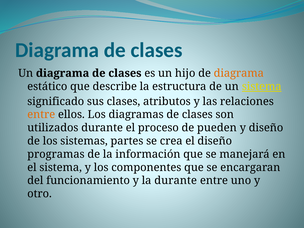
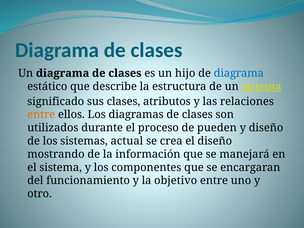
diagrama colour: orange -> blue (239, 73)
partes: partes -> actual (127, 141)
programas: programas -> mostrando (56, 154)
la durante: durante -> objetivo (176, 181)
